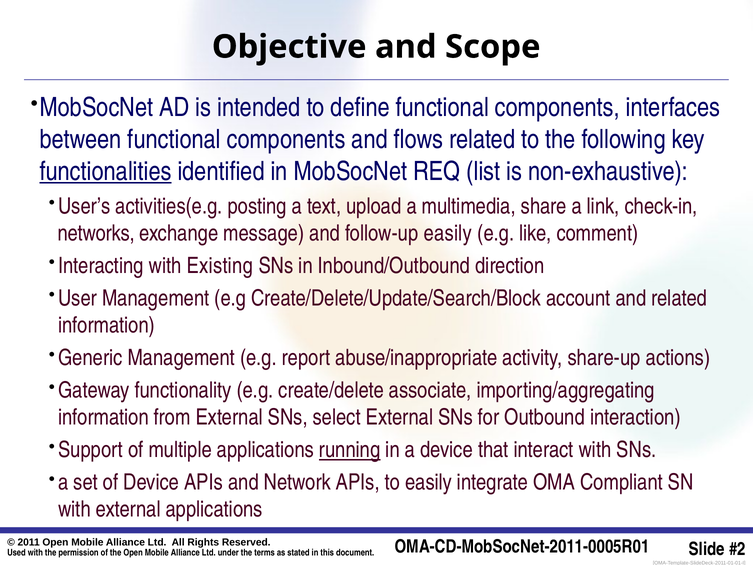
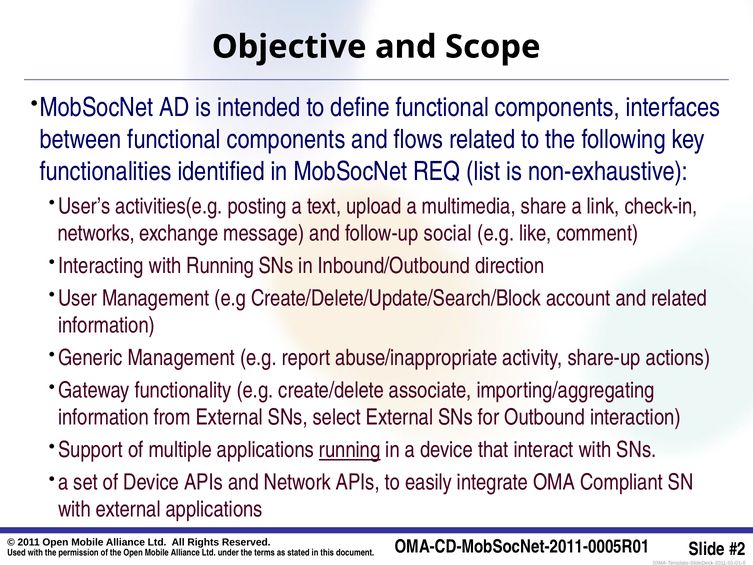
functionalities underline: present -> none (106, 171)
follow-up easily: easily -> social (448, 233)
with Existing: Existing -> Running (220, 266)
